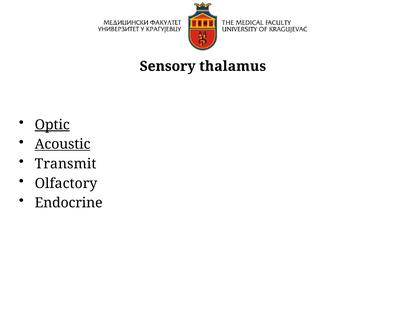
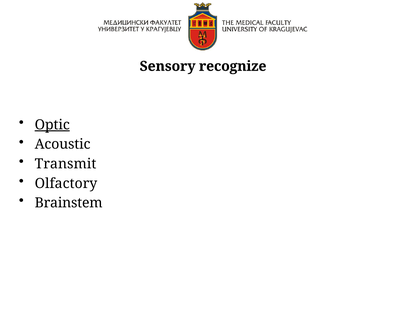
thalamus: thalamus -> recognize (233, 66)
Acoustic underline: present -> none (63, 144)
Endocrine: Endocrine -> Brainstem (69, 203)
